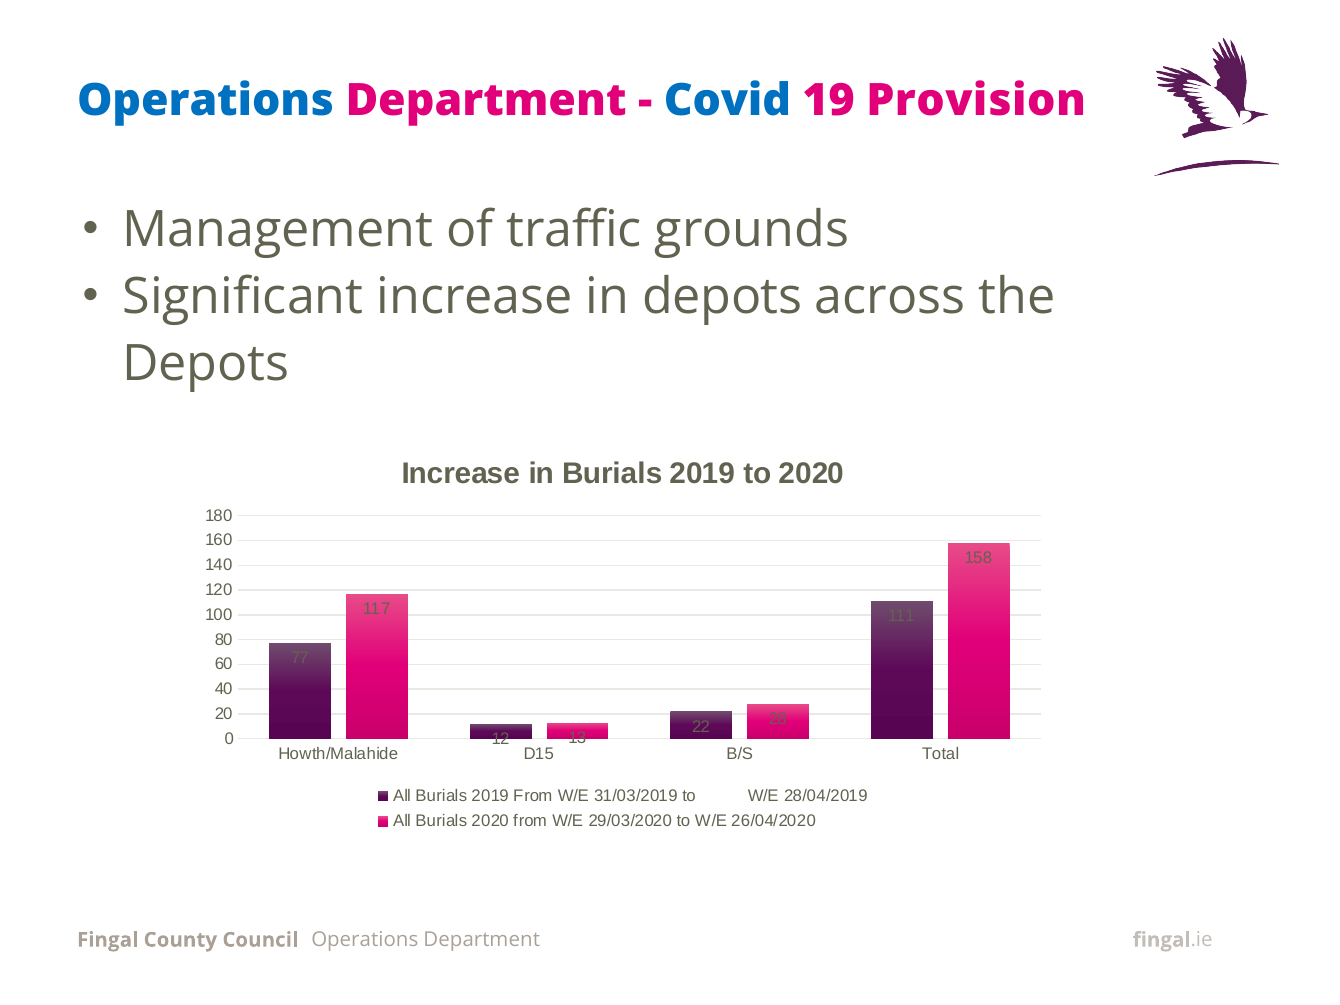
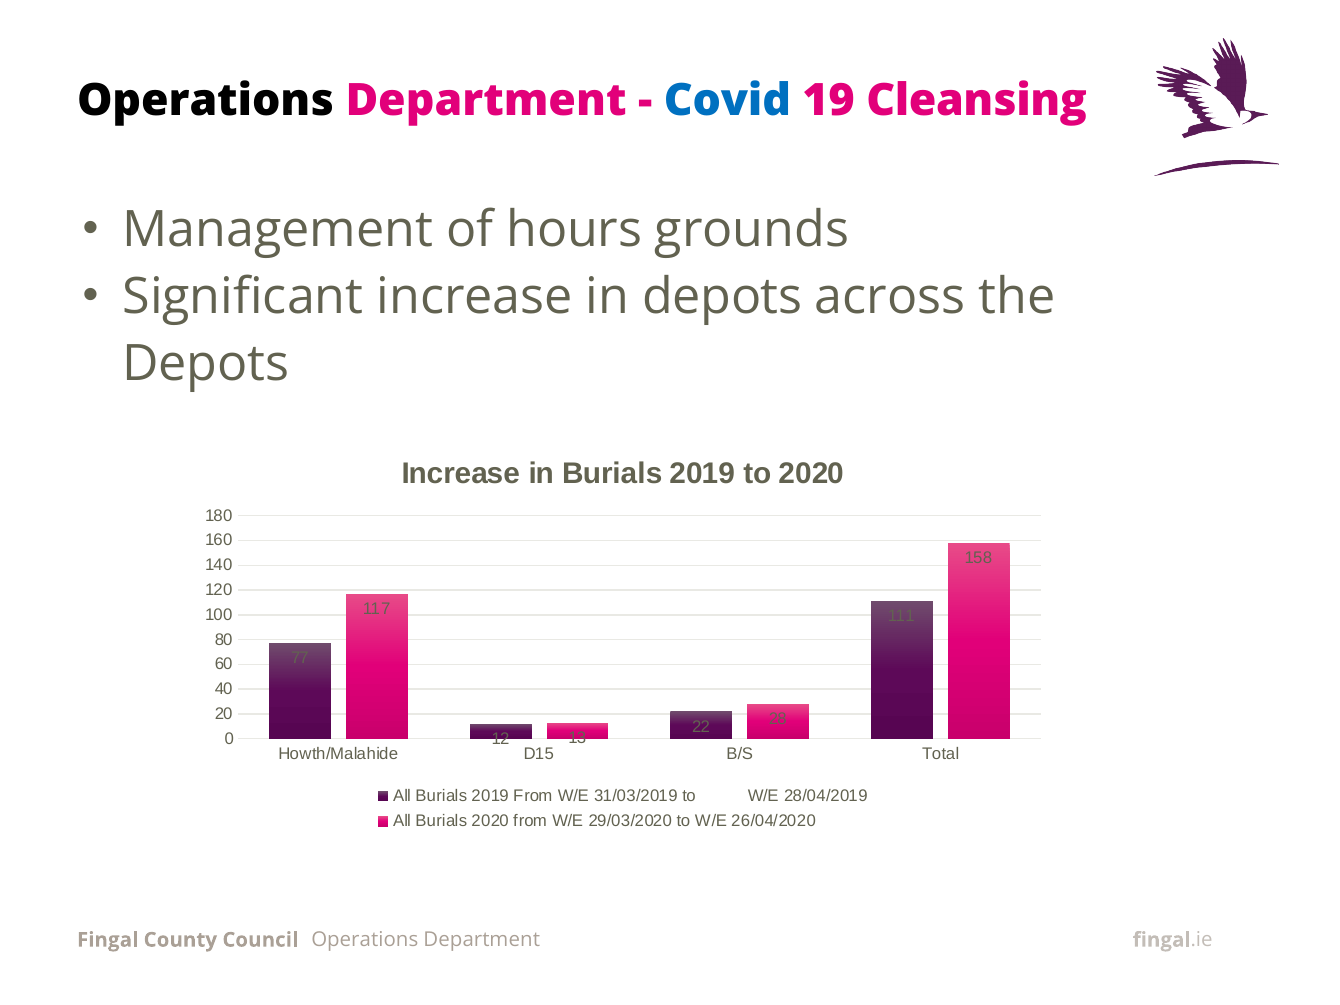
Operations colour: blue -> black (206, 101)
Provision: Provision -> Cleansing (977, 101)
traffic: traffic -> hours (574, 230)
